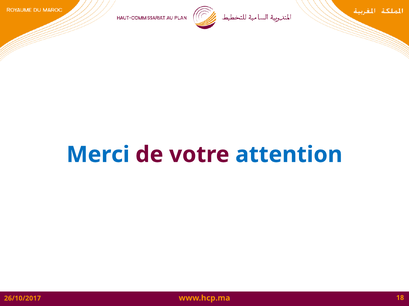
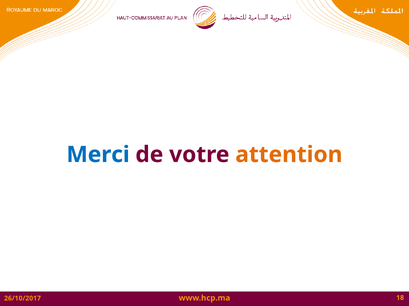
attention colour: blue -> orange (289, 155)
